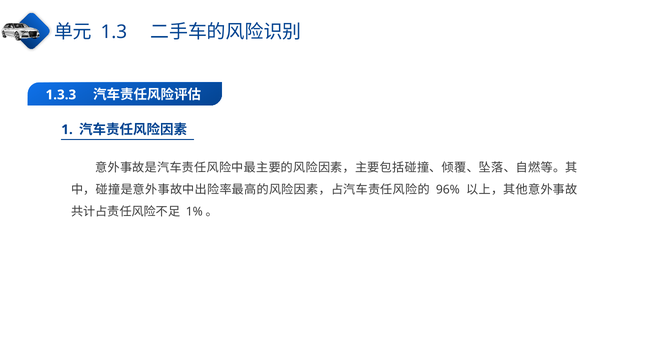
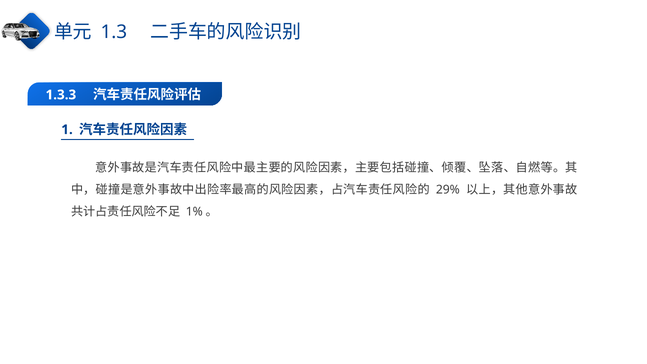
96%: 96% -> 29% (448, 190)
